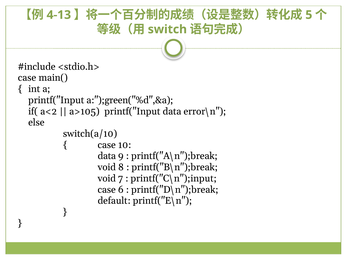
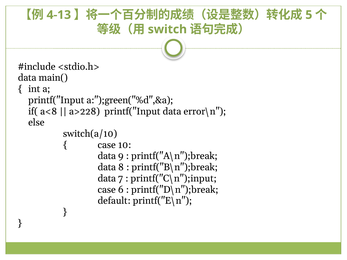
case: case -> data (27, 78)
a<2: a<2 -> a<8 (49, 111)
a>105: a>105 -> a>228 (84, 111)
void: void -> data (107, 167)
void: void -> data (107, 179)
